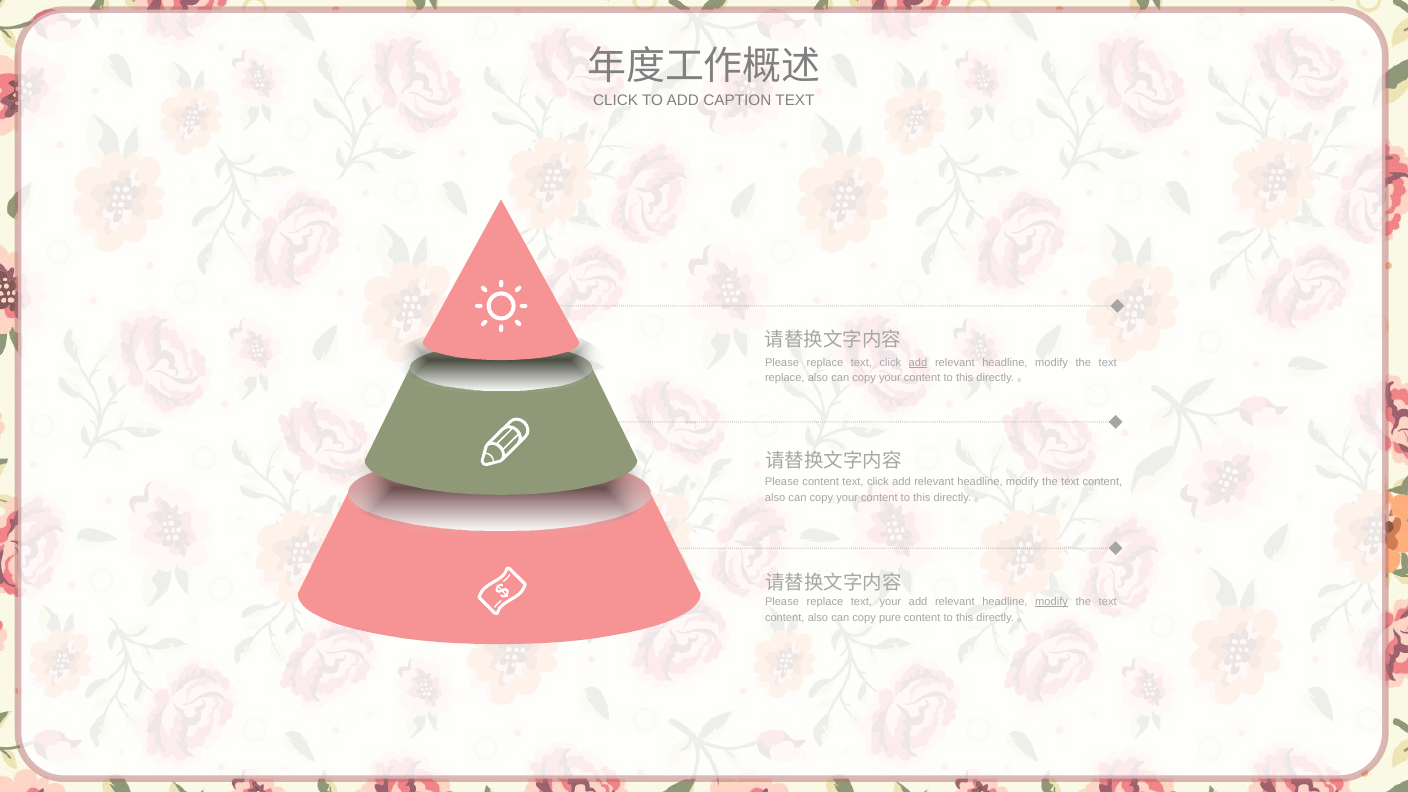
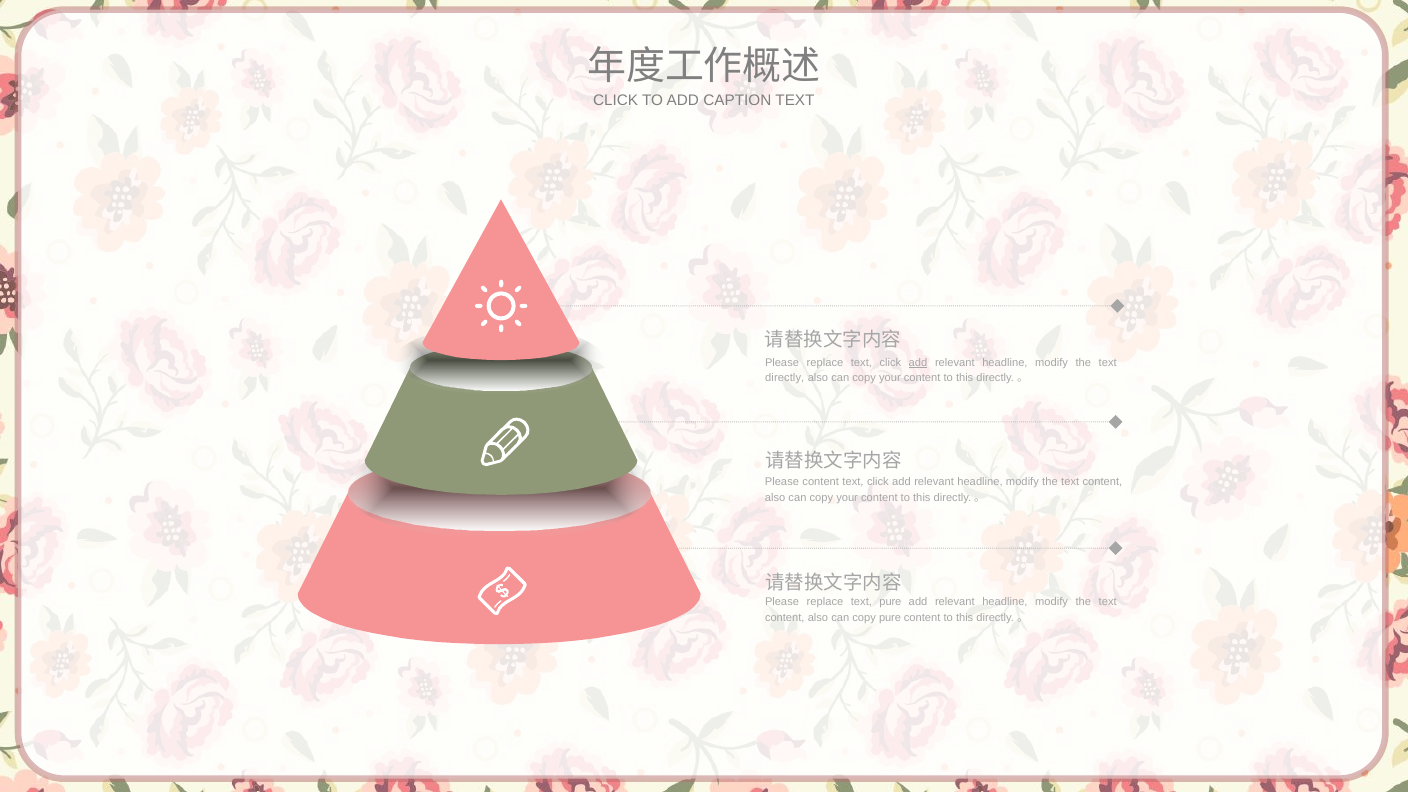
replace: replace -> directly (785, 378)
text your: your -> pure (890, 602)
modify underline: present -> none (1052, 602)
